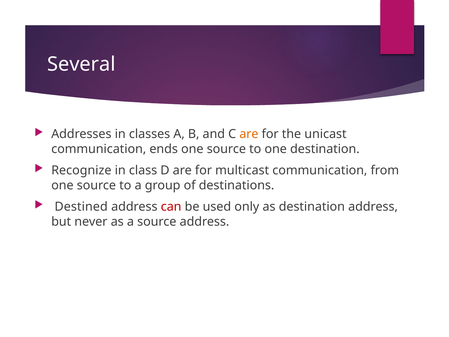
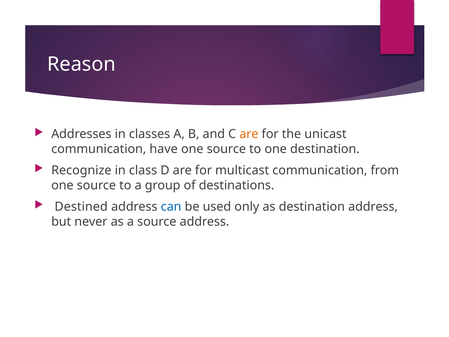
Several: Several -> Reason (81, 64)
ends: ends -> have (164, 149)
can colour: red -> blue (171, 207)
